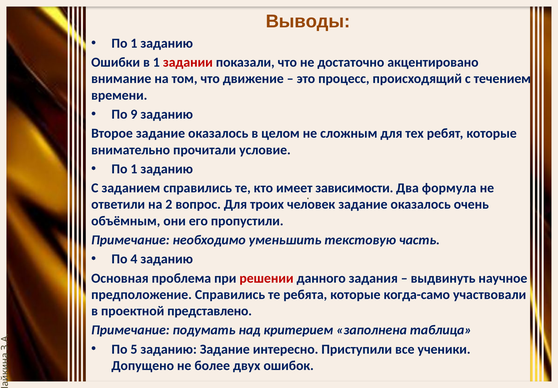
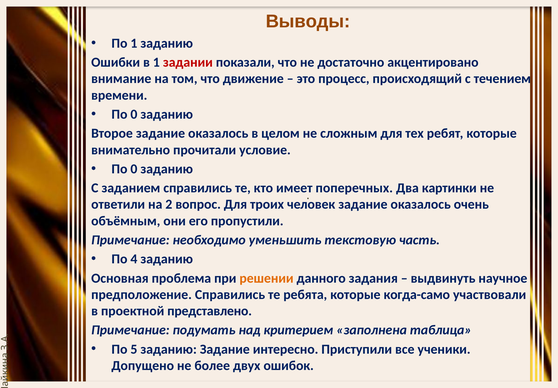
9: 9 -> 0 (134, 114)
1: 1 -> 0 (134, 169)
зависимости: зависимости -> поперечных (354, 188)
формула: формула -> картинки (449, 188)
решении colour: red -> orange (267, 278)
